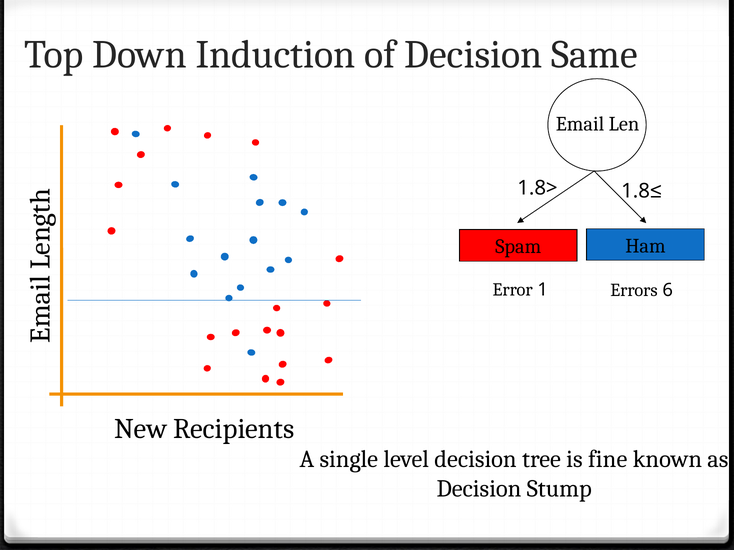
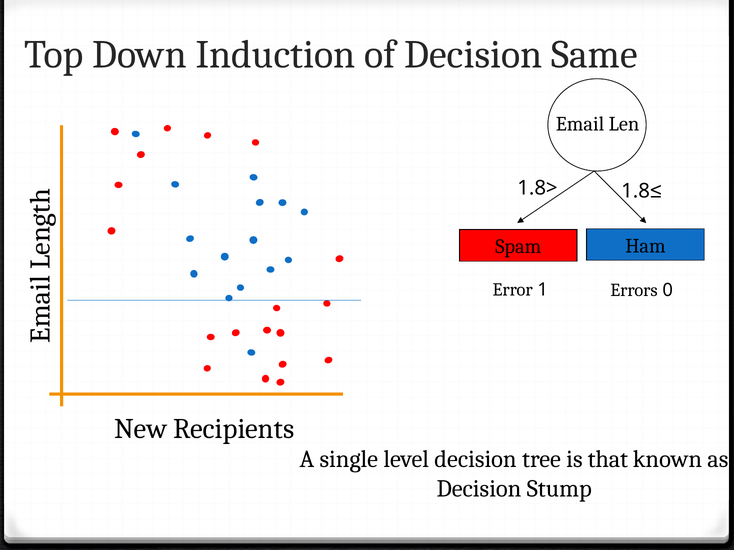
6: 6 -> 0 (668, 290)
fine: fine -> that (608, 460)
